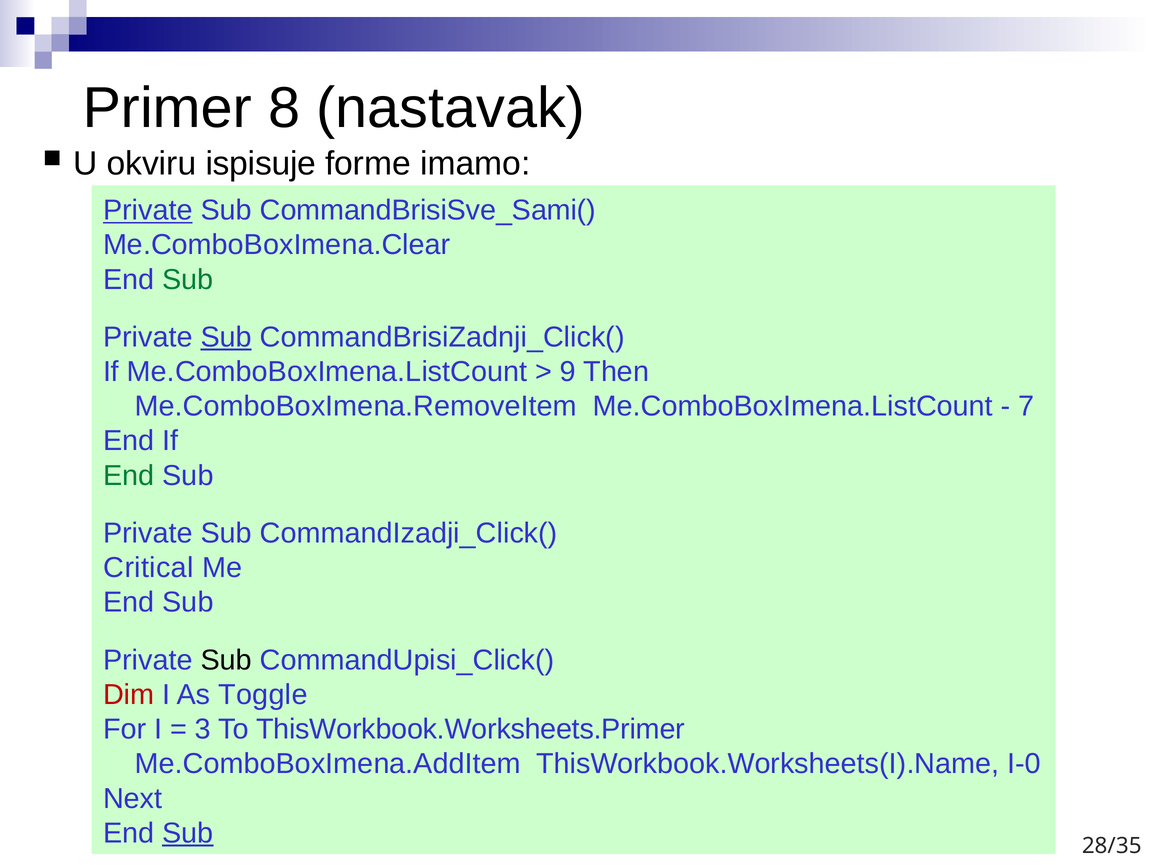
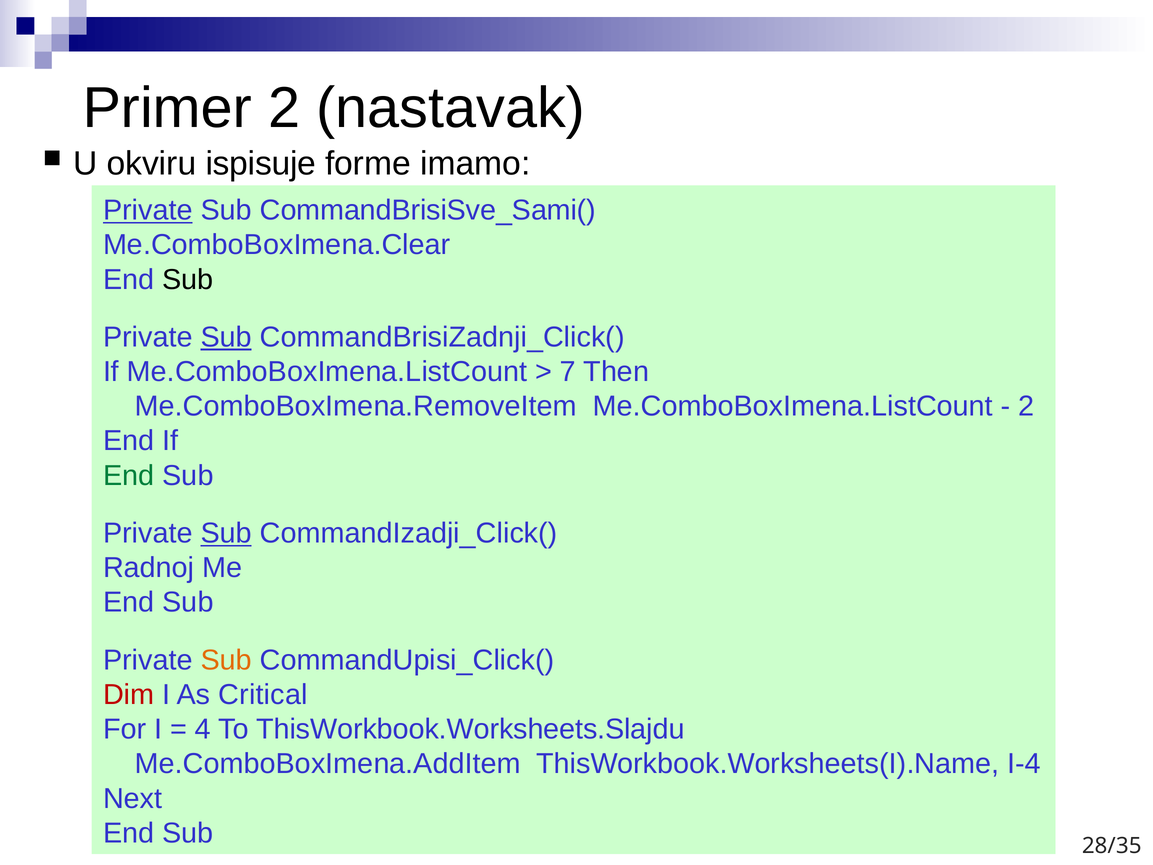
Primer 8: 8 -> 2 (284, 108)
Sub colour: green -> black (188, 279)
9: 9 -> 7 (568, 372)
7: 7 -> 2 (1026, 406)
Sub underline: none -> present (226, 533)
Critical: Critical -> Radnoj (149, 568)
Sub colour: black -> orange (226, 660)
Toggle: Toggle -> Critical (263, 694)
3: 3 -> 4 (203, 729)
ThisWorkbook.Worksheets.Primer: ThisWorkbook.Worksheets.Primer -> ThisWorkbook.Worksheets.Slajdu (470, 729)
I-0: I-0 -> I-4 (1024, 764)
Sub underline: present -> none (188, 833)
